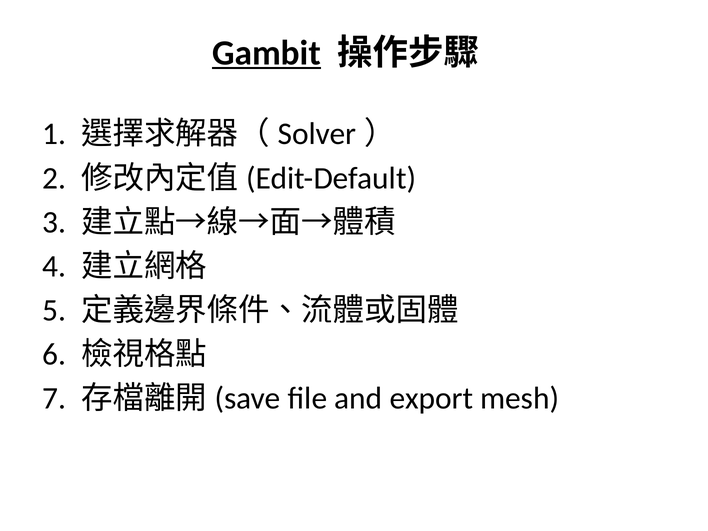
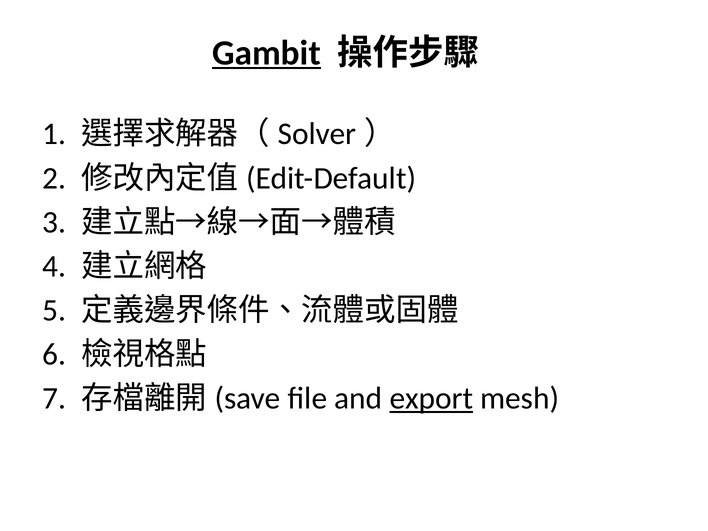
export underline: none -> present (431, 399)
